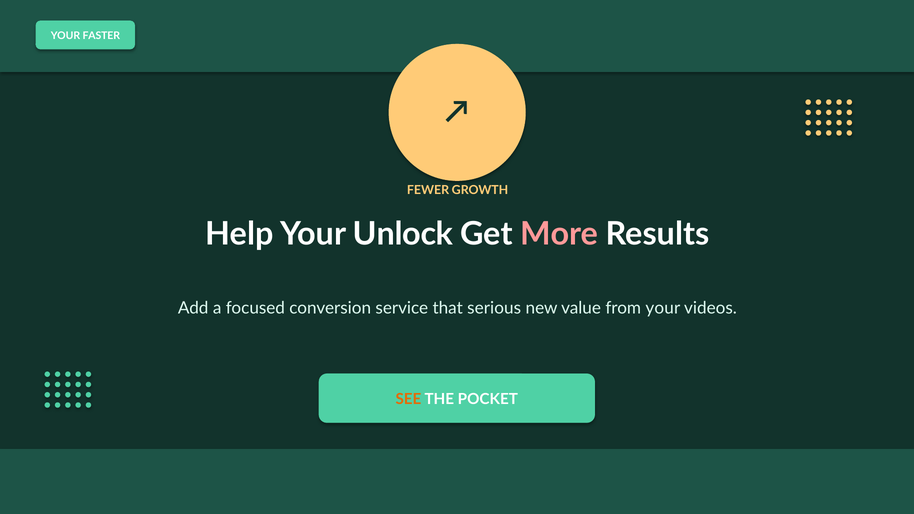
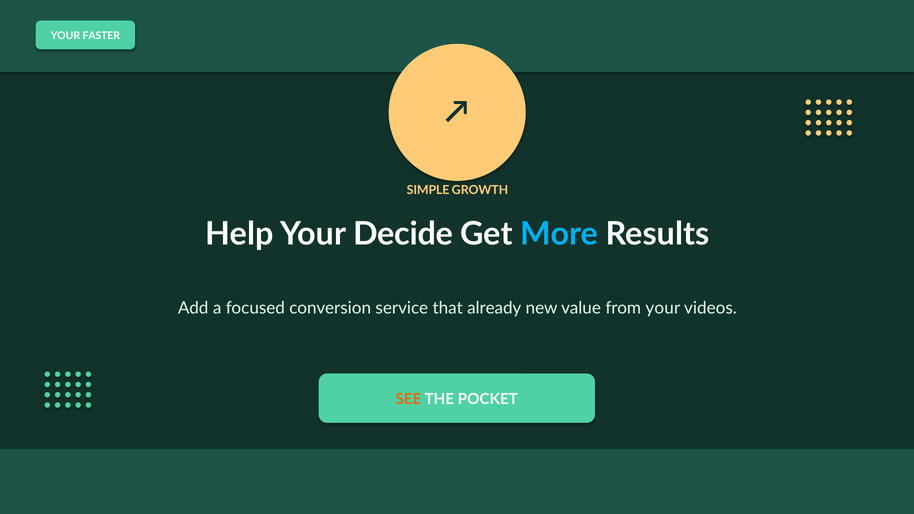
FEWER: FEWER -> SIMPLE (428, 190)
Unlock: Unlock -> Decide (403, 234)
More colour: pink -> light blue (559, 234)
serious: serious -> already (494, 308)
